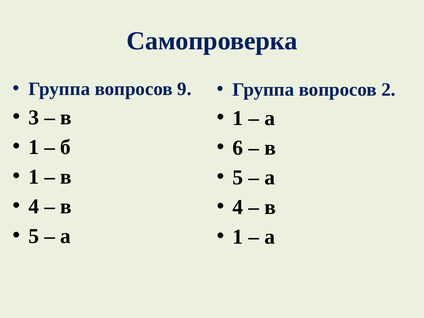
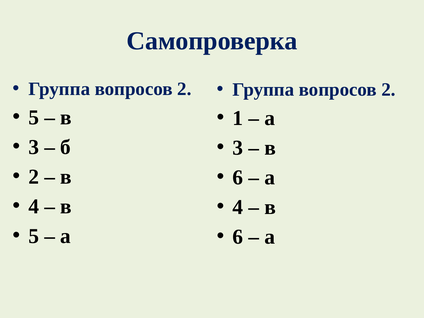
9: 9 -> 2 (184, 89)
3: 3 -> 5 (34, 117)
1: 1 -> 3 (34, 147)
6: 6 -> 3 (238, 148)
1: 1 -> 2 (34, 177)
5: 5 -> 6 (238, 177)
1: 1 -> 6 (238, 237)
